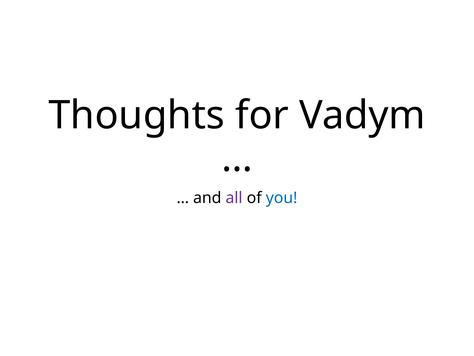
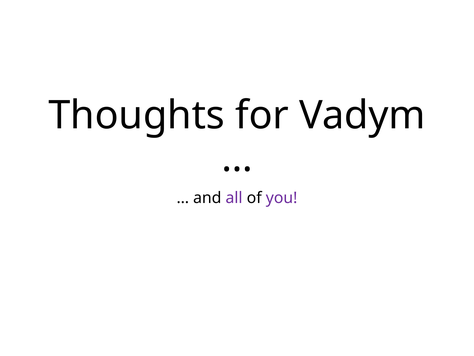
you colour: blue -> purple (282, 198)
